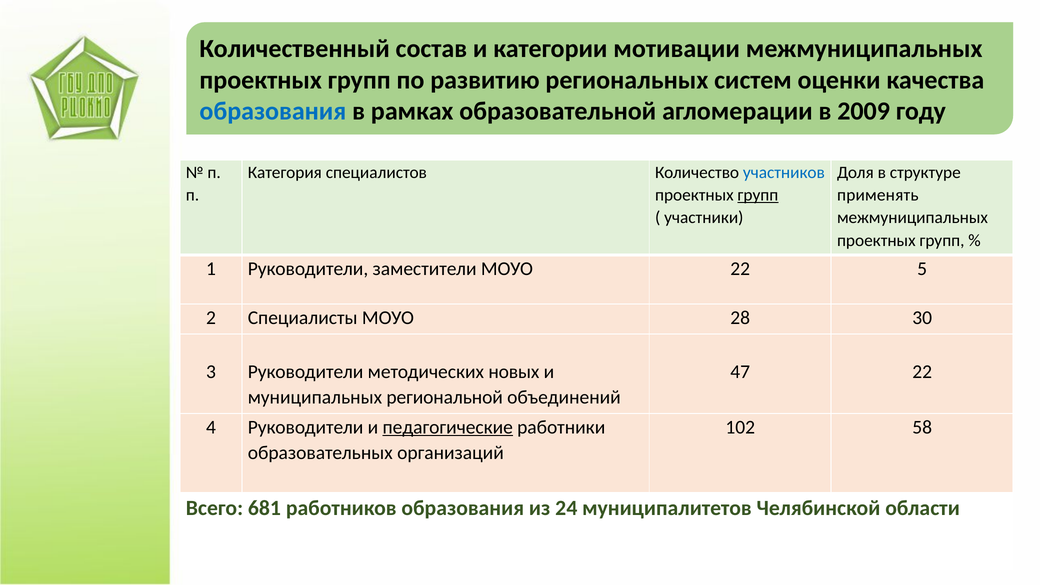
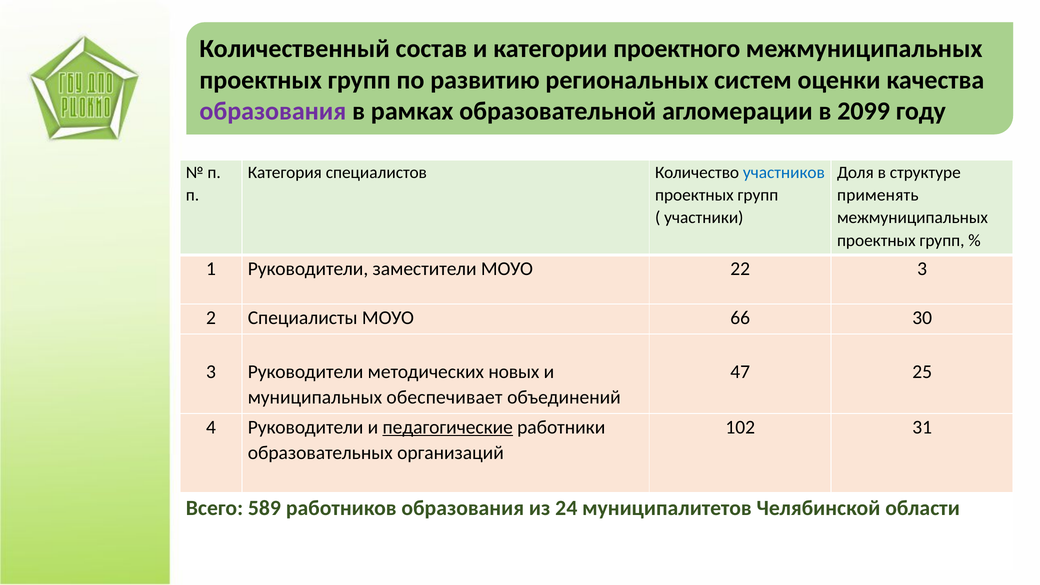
мотивации: мотивации -> проектного (677, 49)
образования colour: blue -> purple (273, 111)
2009: 2009 -> 2099 (864, 111)
групп underline: present -> none (758, 195)
22 5: 5 -> 3 (922, 269)
28: 28 -> 66 (740, 318)
47 22: 22 -> 25 (922, 372)
региональной: региональной -> обеспечивает (444, 397)
58: 58 -> 31 (922, 427)
681: 681 -> 589 (264, 508)
